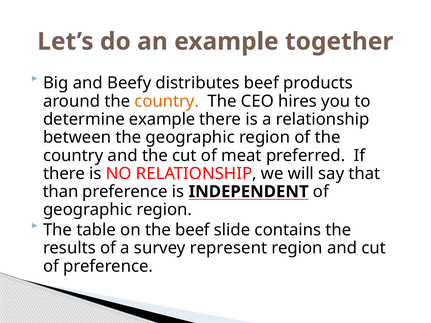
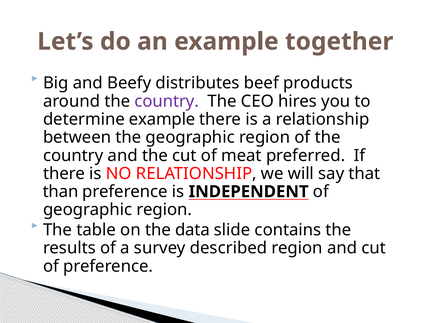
country colour: orange -> purple (167, 101)
the beef: beef -> data (192, 230)
represent: represent -> described (229, 248)
